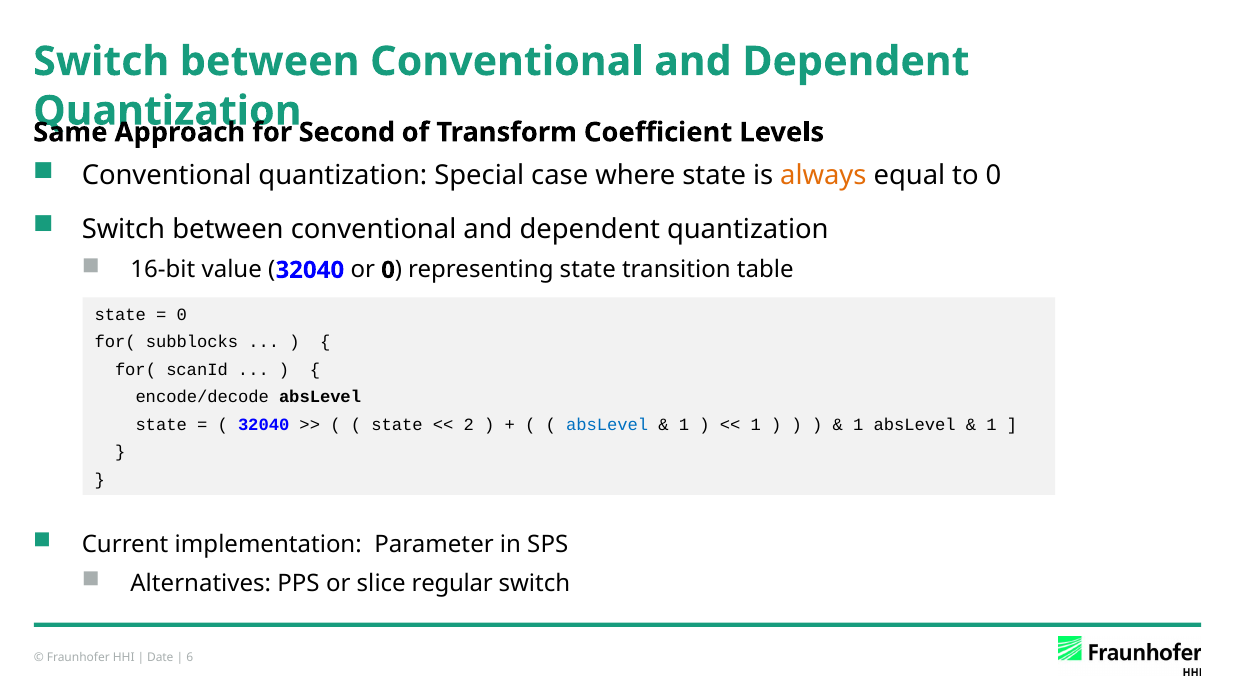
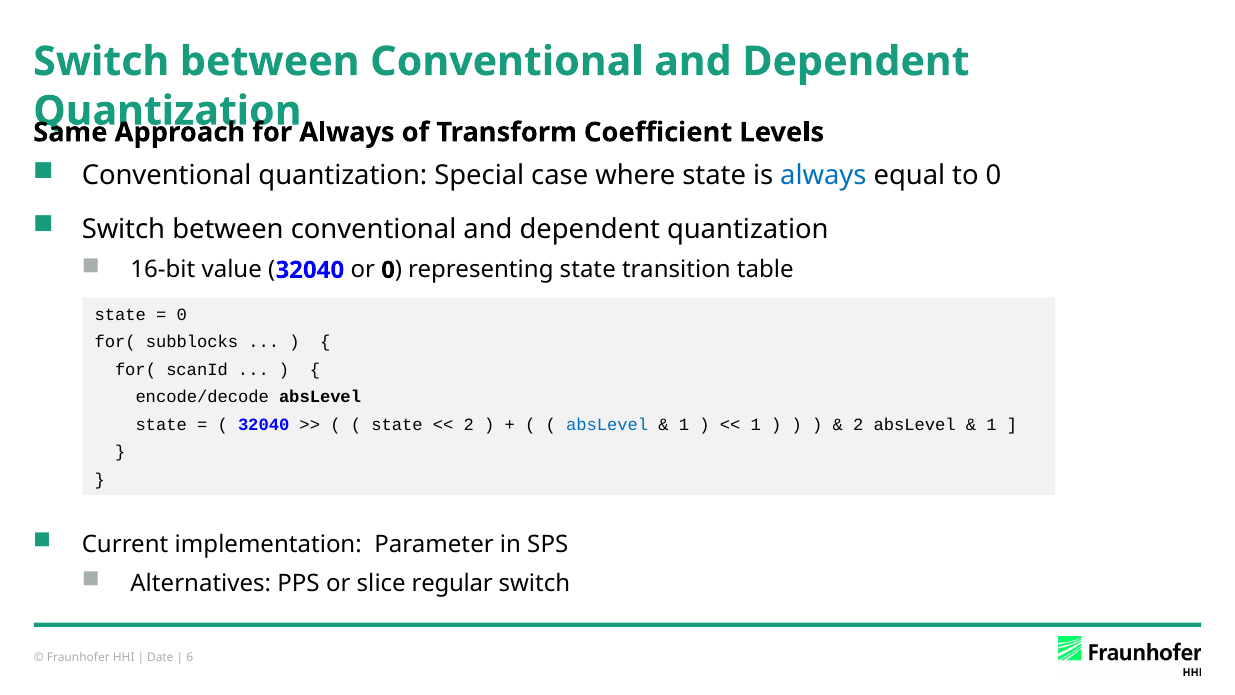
Second: Second -> Always (347, 132)
always colour: orange -> blue (823, 176)
1: 1 -> 2 (858, 425)
